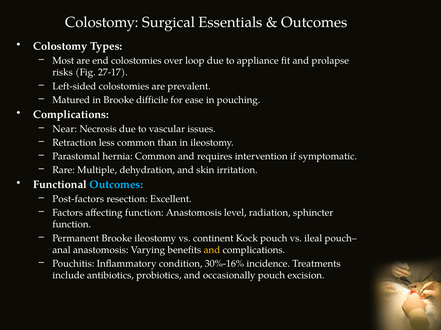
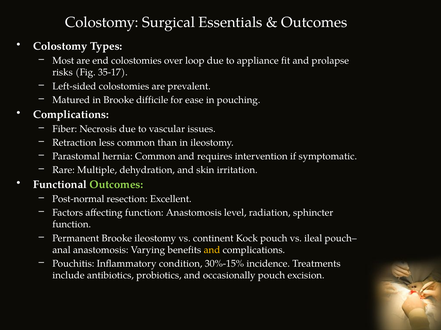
27-17: 27-17 -> 35-17 (113, 73)
Near: Near -> Fiber (65, 129)
Outcomes colour: light blue -> light green (116, 185)
Post-factors: Post-factors -> Post-normal (78, 199)
30%-16%: 30%-16% -> 30%-15% (224, 264)
